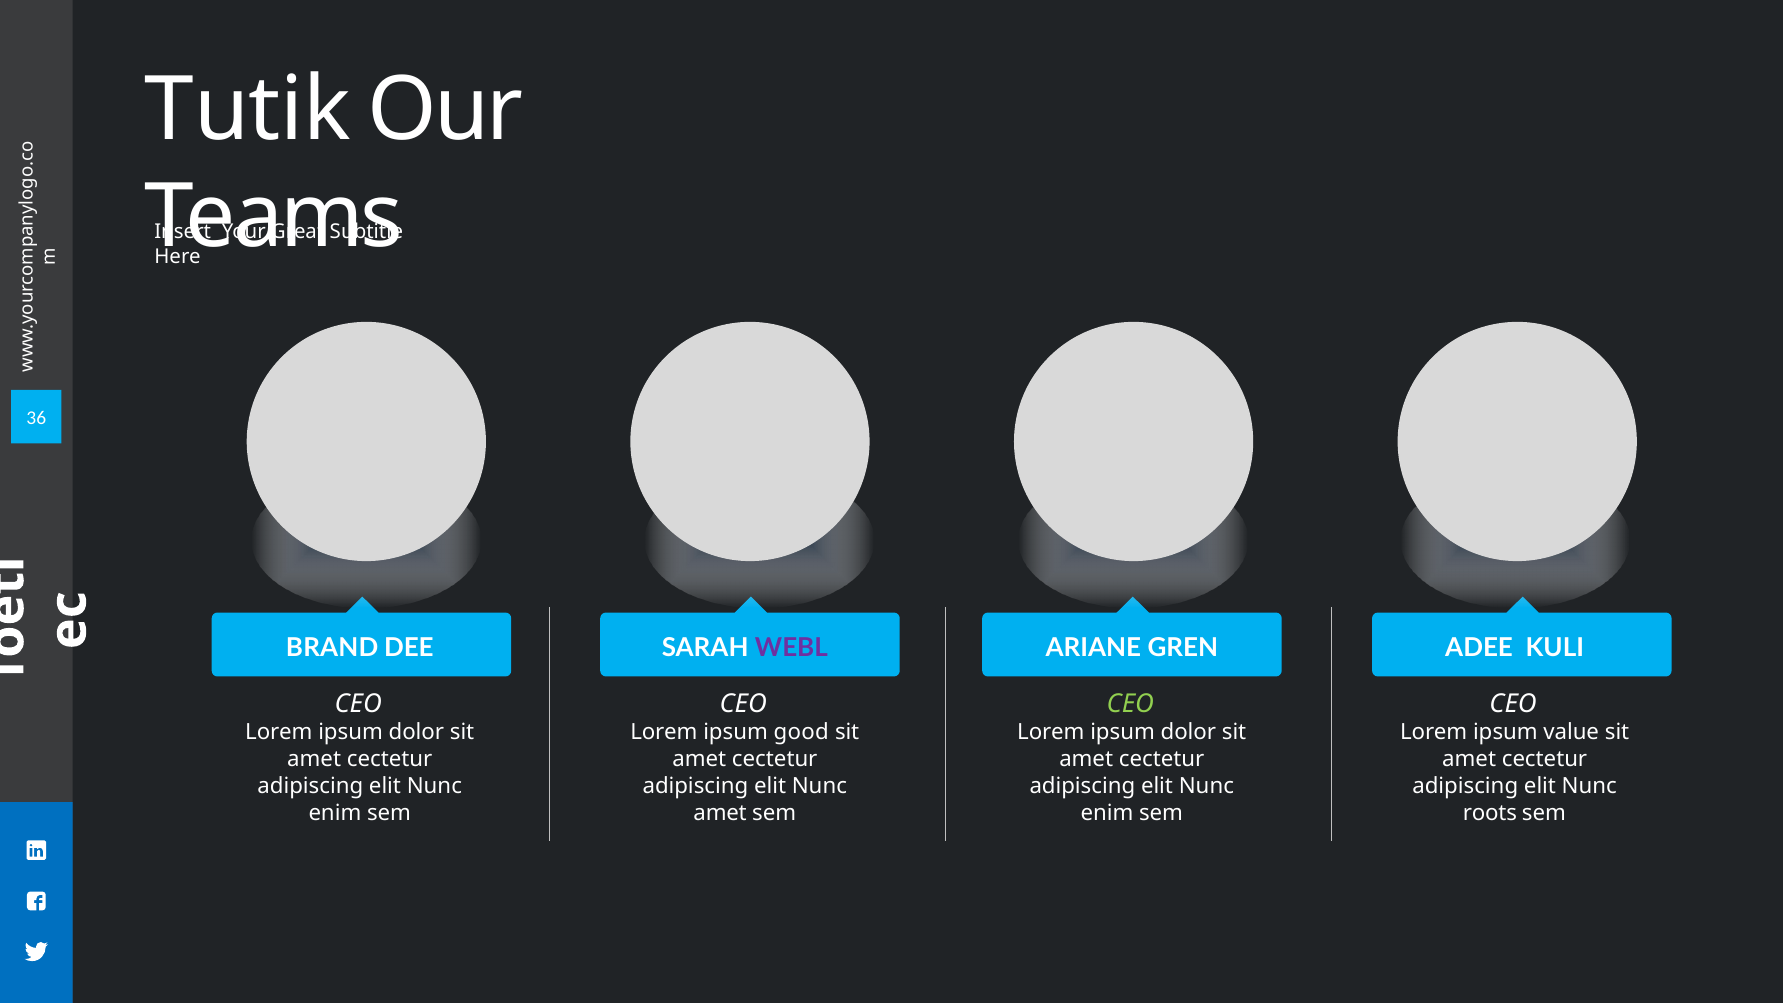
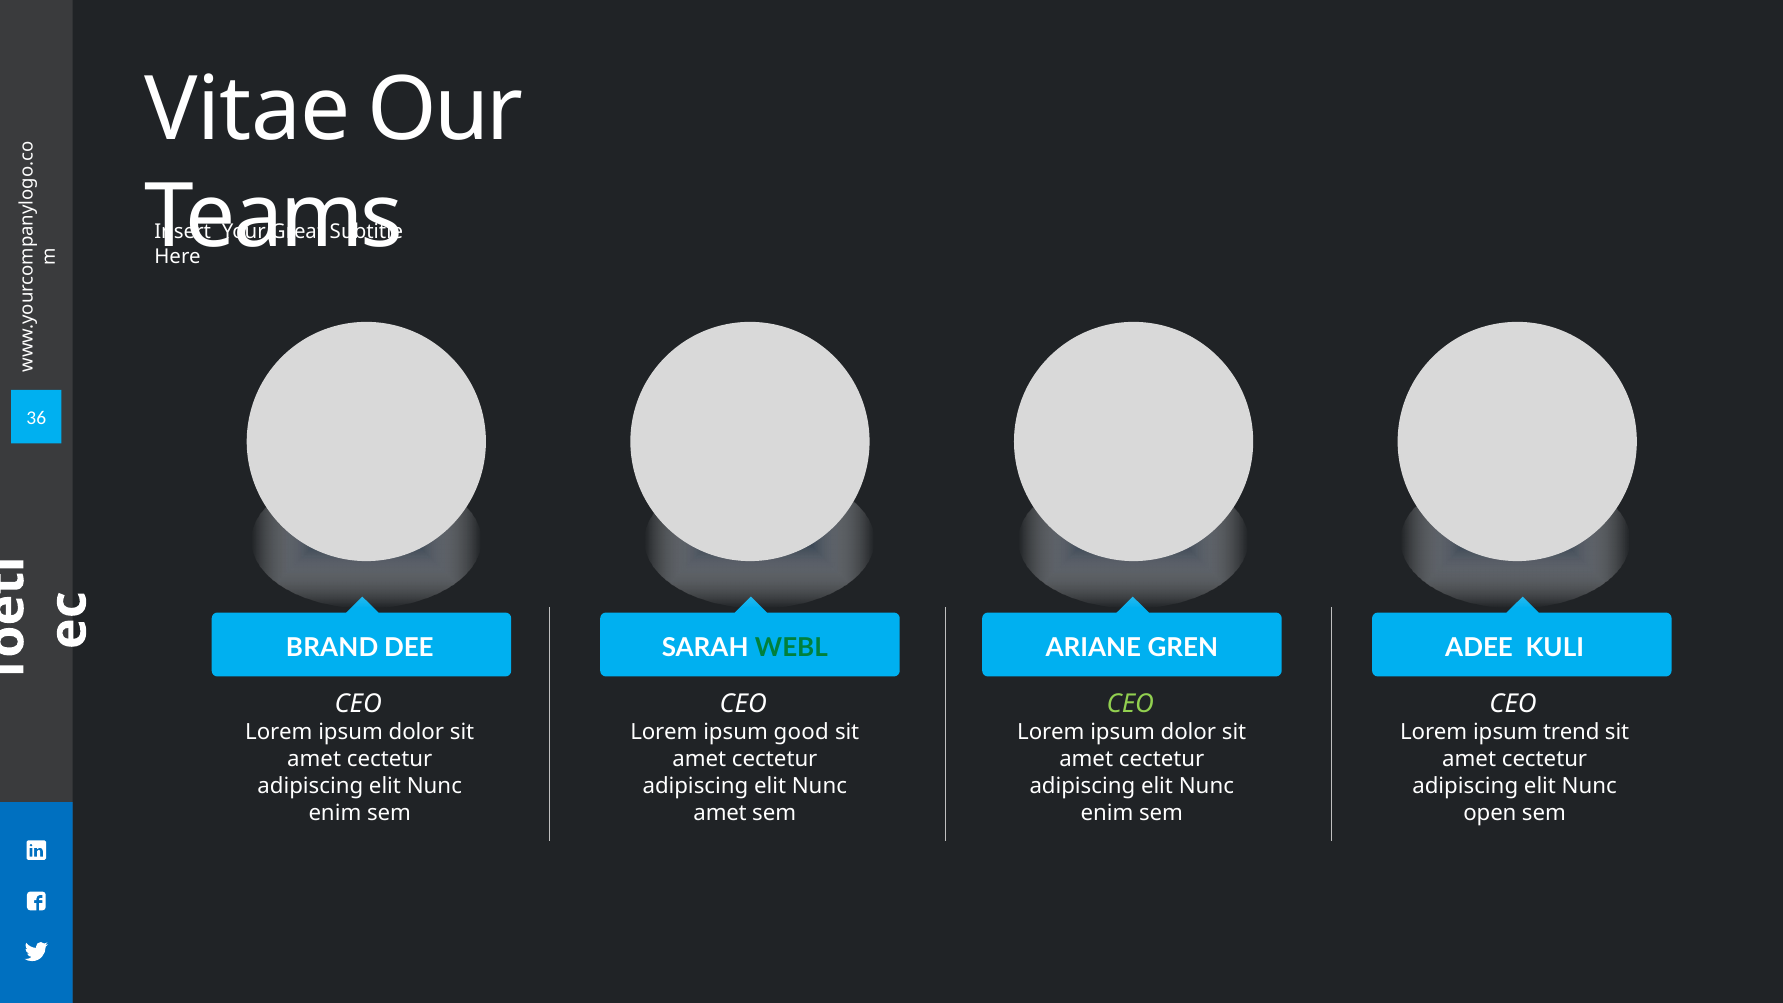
Tutik: Tutik -> Vitae (248, 110)
WEBL colour: purple -> green (791, 648)
value: value -> trend (1571, 732)
roots: roots -> open (1490, 813)
